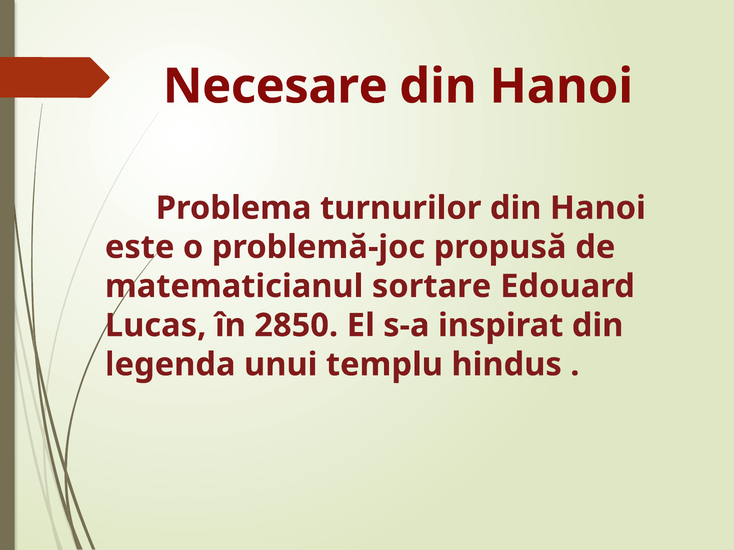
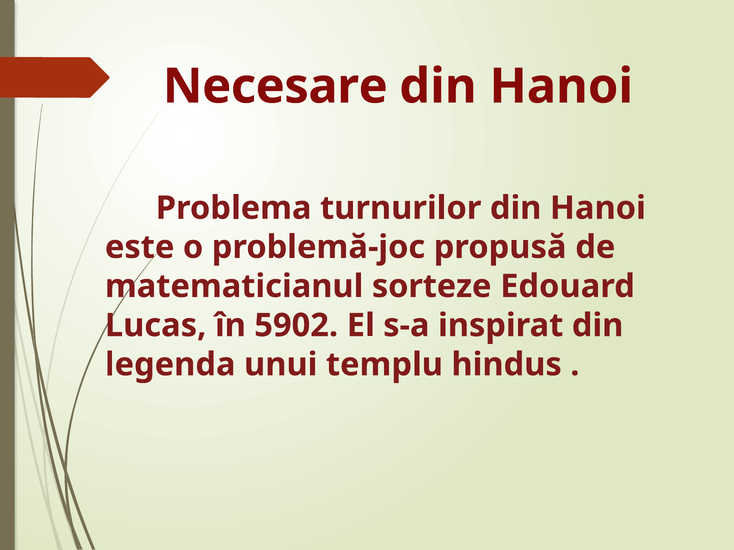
sortare: sortare -> sorteze (432, 287)
2850: 2850 -> 5902 (296, 326)
